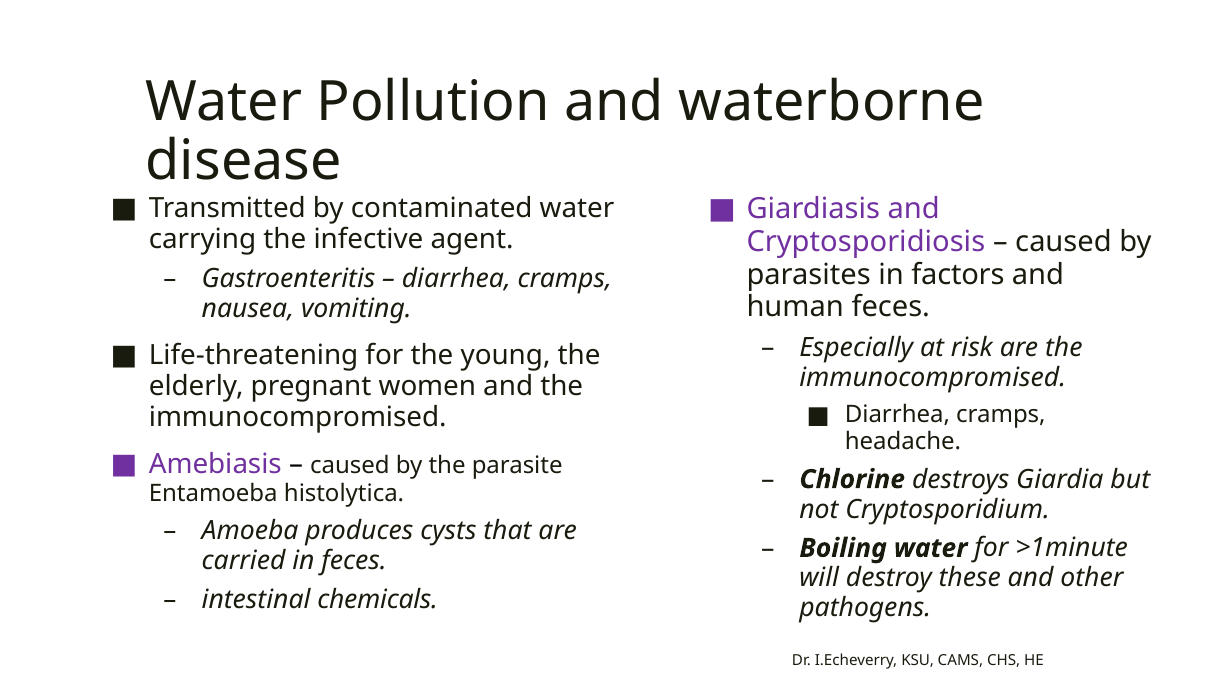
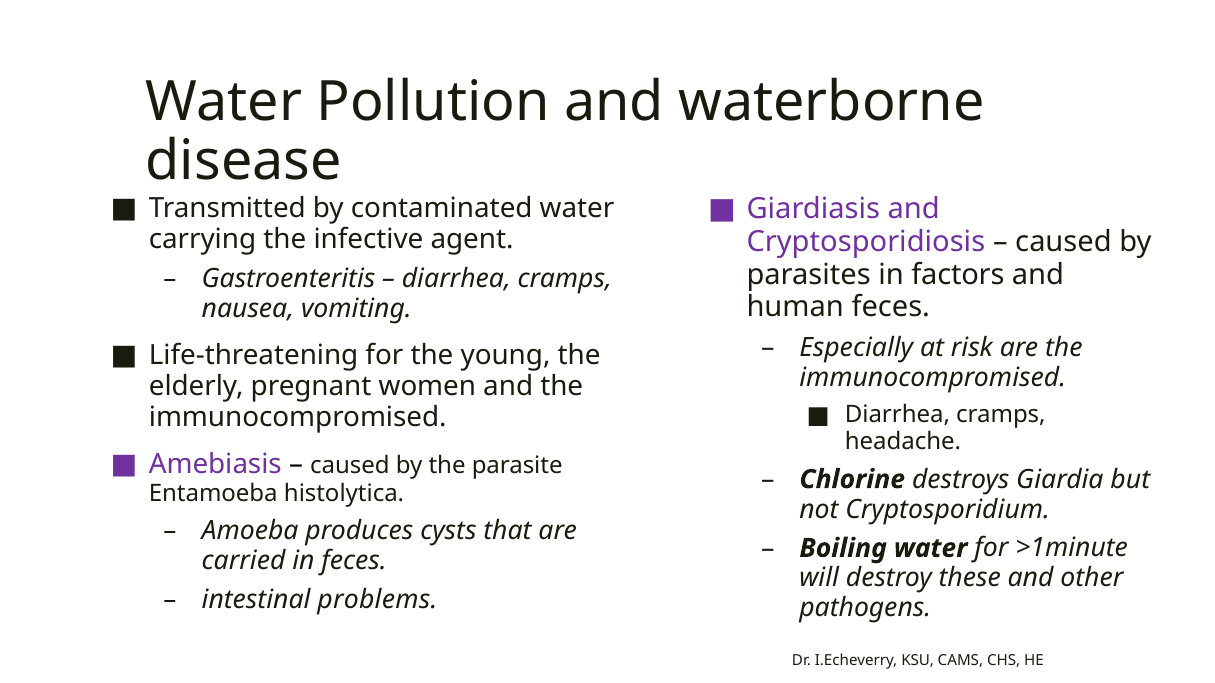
chemicals: chemicals -> problems (377, 600)
